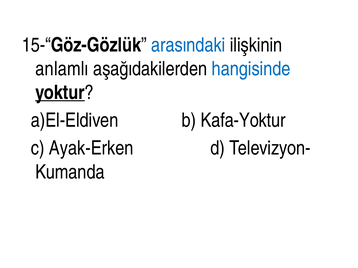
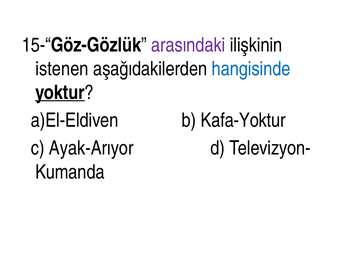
arasındaki colour: blue -> purple (188, 45)
anlamlı: anlamlı -> istenen (62, 69)
Ayak-Erken: Ayak-Erken -> Ayak-Arıyor (91, 148)
